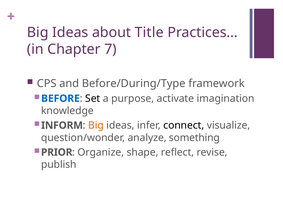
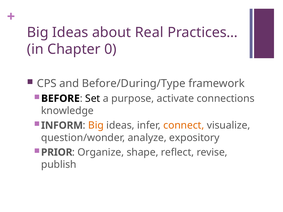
Title: Title -> Real (149, 32)
7: 7 -> 0 (110, 49)
BEFORE colour: blue -> black (60, 99)
imagination: imagination -> connections (226, 99)
connect colour: black -> orange (184, 126)
something: something -> expository (194, 138)
